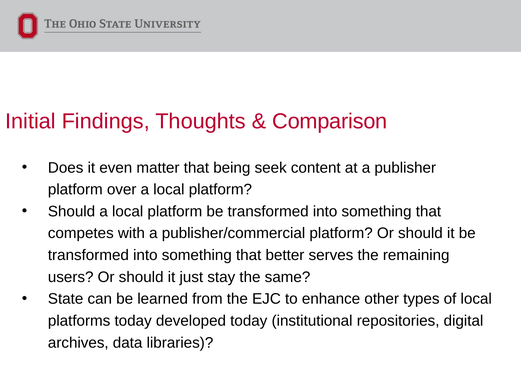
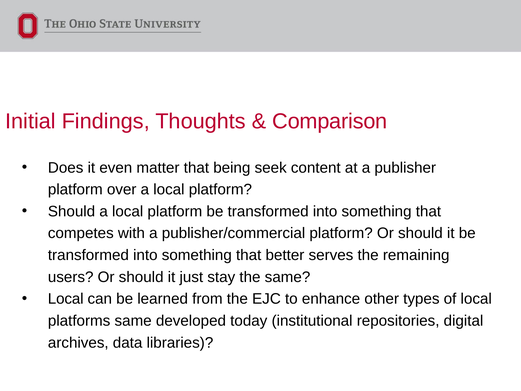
State: State -> Local (66, 299)
platforms today: today -> same (133, 321)
